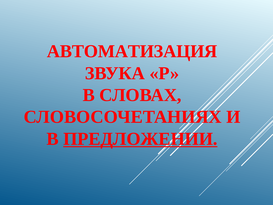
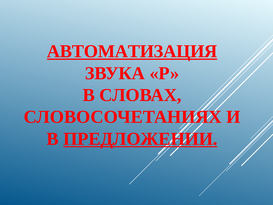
АВТОМАТИЗАЦИЯ underline: none -> present (132, 51)
